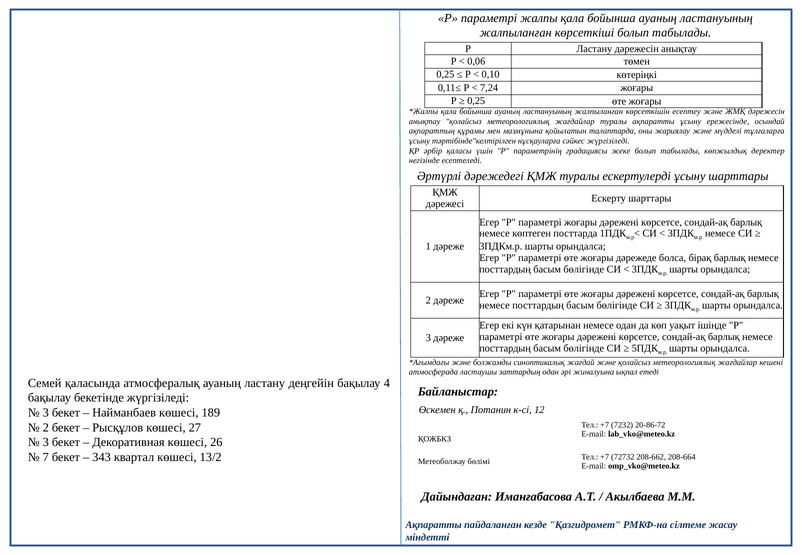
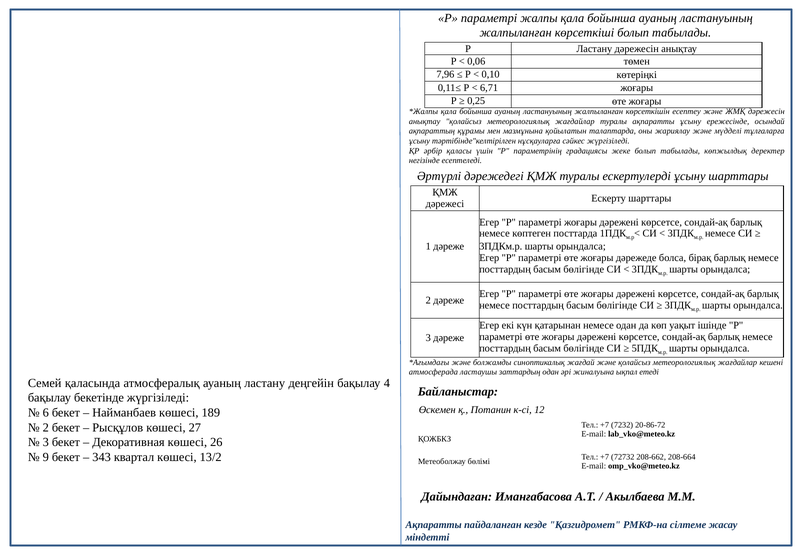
0,25: 0,25 -> 7,96 (445, 75)
7,24: 7,24 -> 6,71 (489, 88)
3: 3 -> 6 (46, 413)
7: 7 -> 9 (46, 457)
